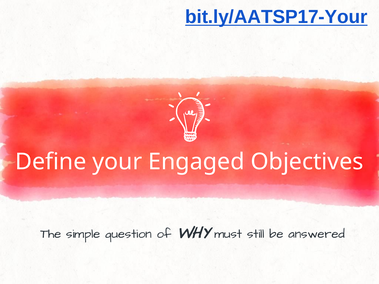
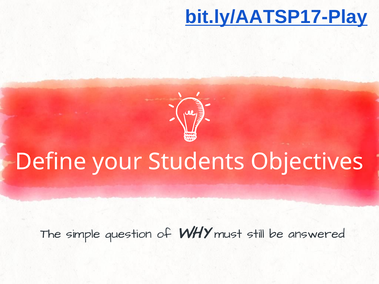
bit.ly/AATSP17-Your: bit.ly/AATSP17-Your -> bit.ly/AATSP17-Play (276, 17)
Engaged: Engaged -> Students (196, 162)
